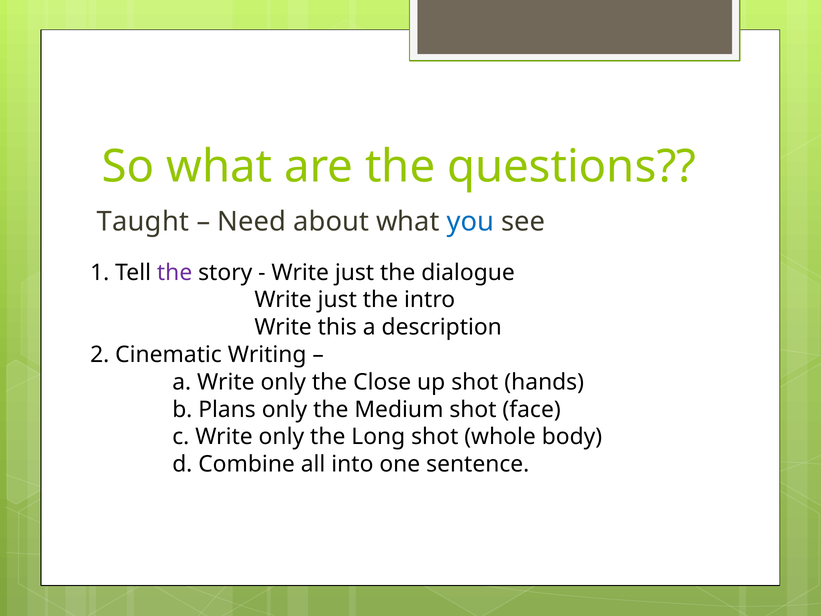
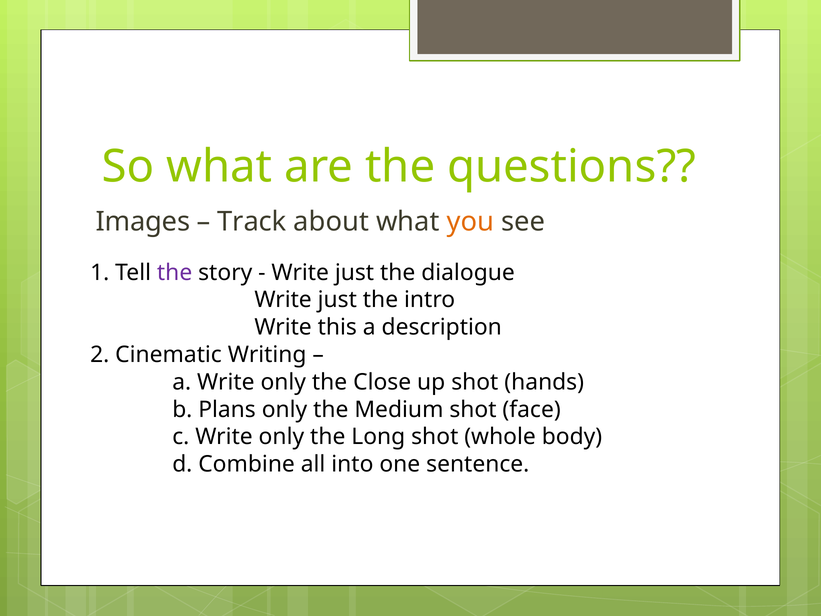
Taught: Taught -> Images (143, 222)
Need: Need -> Track (252, 222)
you colour: blue -> orange (470, 222)
